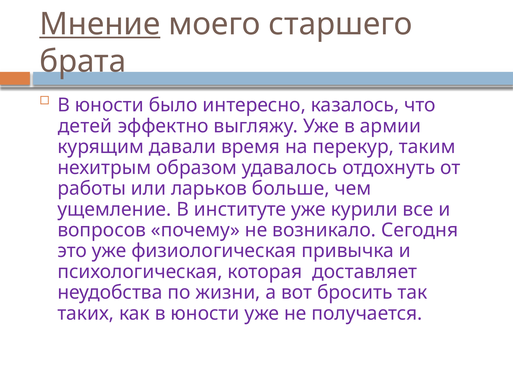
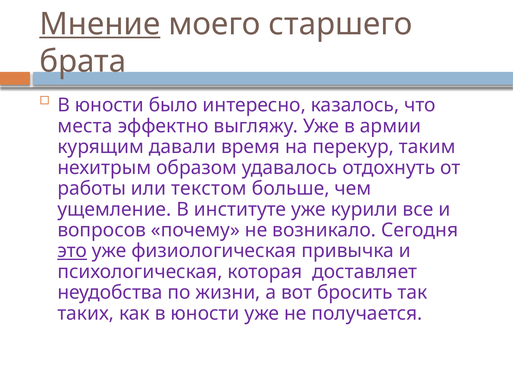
детей: детей -> места (85, 126)
ларьков: ларьков -> текстом (209, 188)
это underline: none -> present (72, 251)
